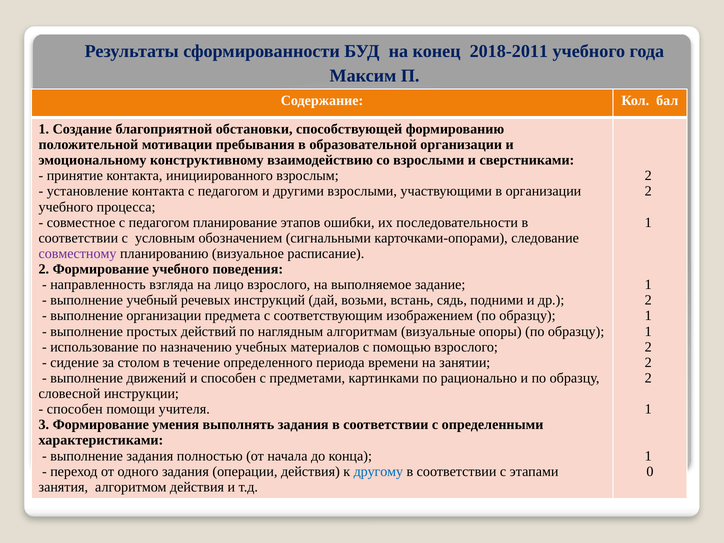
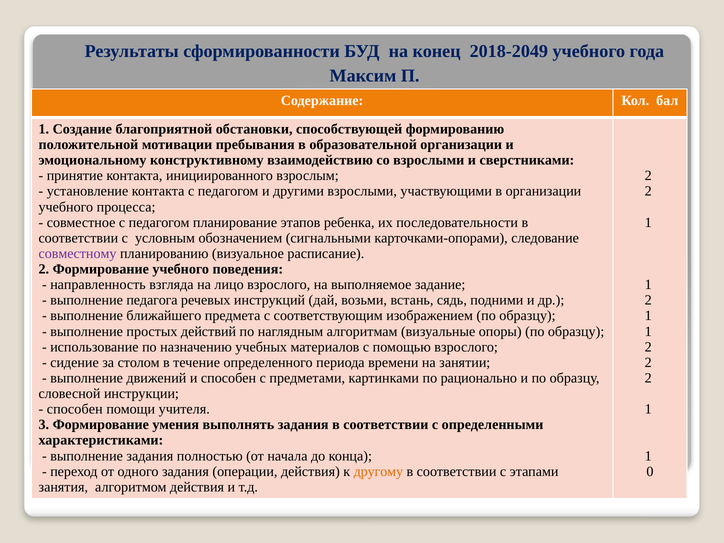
2018-2011: 2018-2011 -> 2018-2049 (509, 51)
ошибки: ошибки -> ребенка (349, 222)
учебный: учебный -> педагога (152, 300)
выполнение организации: организации -> ближайшего (164, 316)
другому colour: blue -> orange (378, 471)
